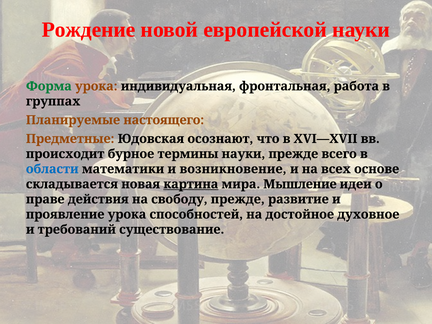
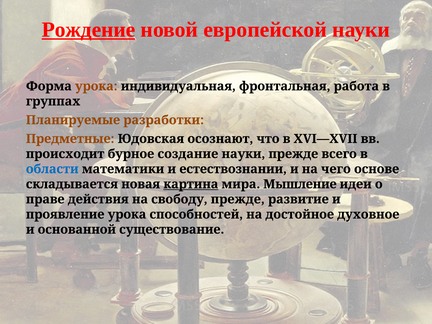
Рождение underline: none -> present (89, 30)
Форма colour: green -> black (49, 86)
настоящего: настоящего -> разработки (164, 120)
термины: термины -> создание (188, 154)
возникновение: возникновение -> естествознании (233, 169)
всех: всех -> чего (336, 169)
требований: требований -> основанной (77, 229)
